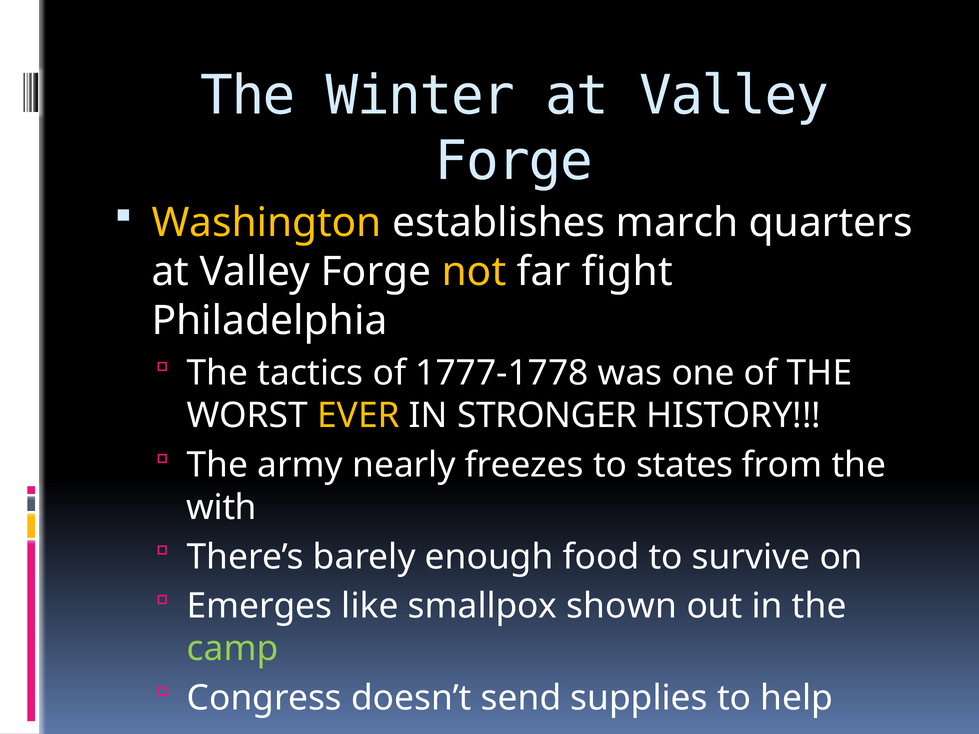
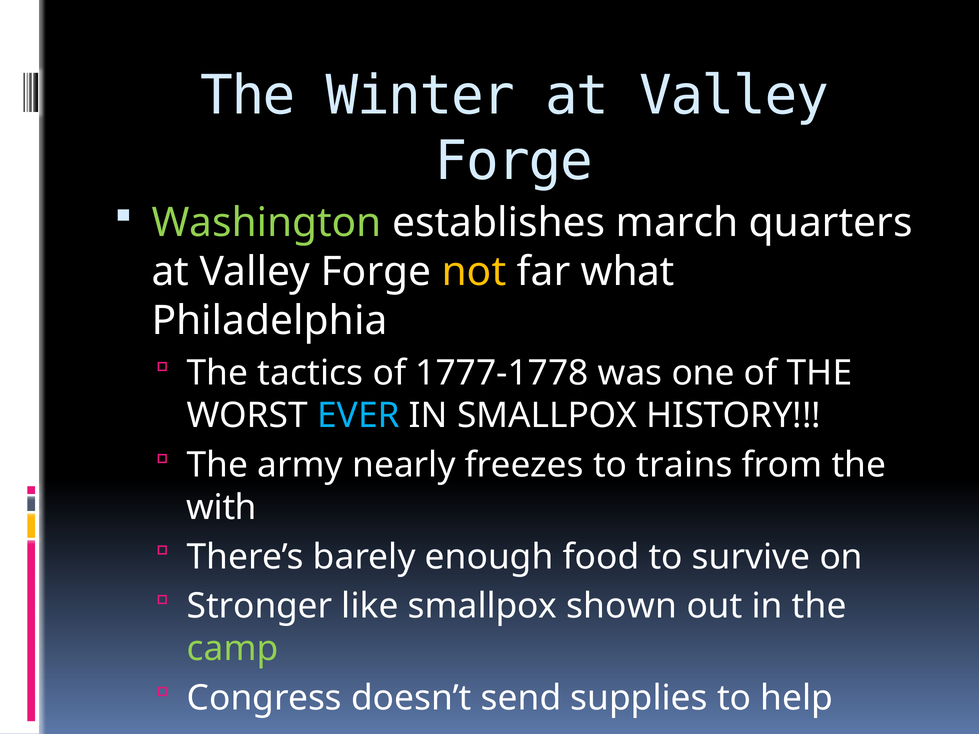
Washington colour: yellow -> light green (267, 223)
fight: fight -> what (628, 272)
EVER colour: yellow -> light blue (358, 416)
IN STRONGER: STRONGER -> SMALLPOX (547, 416)
states: states -> trains (684, 465)
Emerges: Emerges -> Stronger (260, 606)
